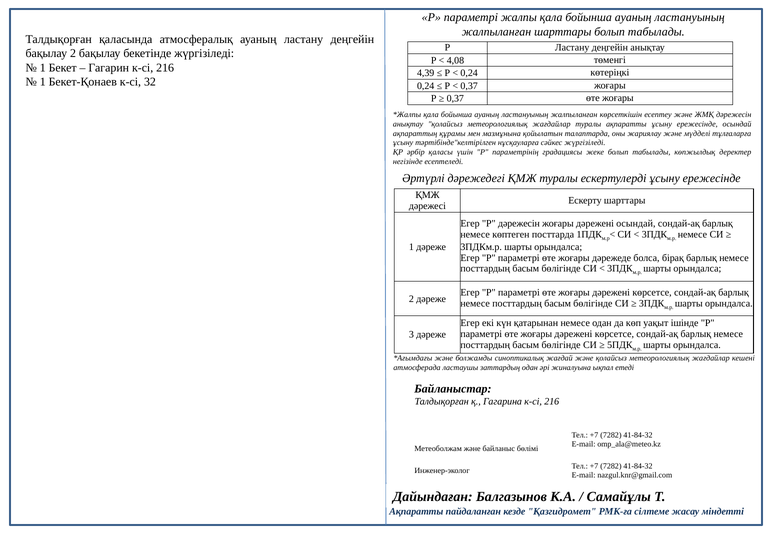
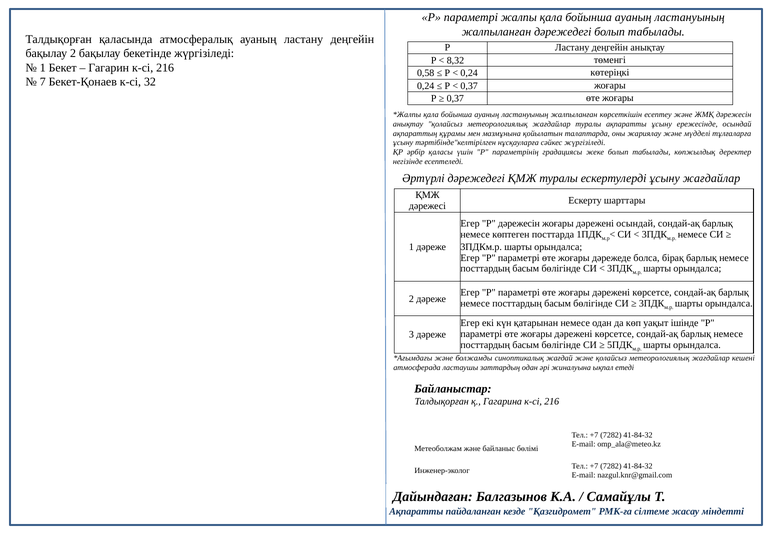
жалпыланған шарттары: шарттары -> дәрежедегі (563, 32)
4,08: 4,08 -> 8,32 (455, 60)
4,39: 4,39 -> 0,58 (426, 73)
1: 1 -> 7 (43, 82)
ескертулерді ұсыну ережесінде: ережесінде -> жағдайлар (712, 179)
